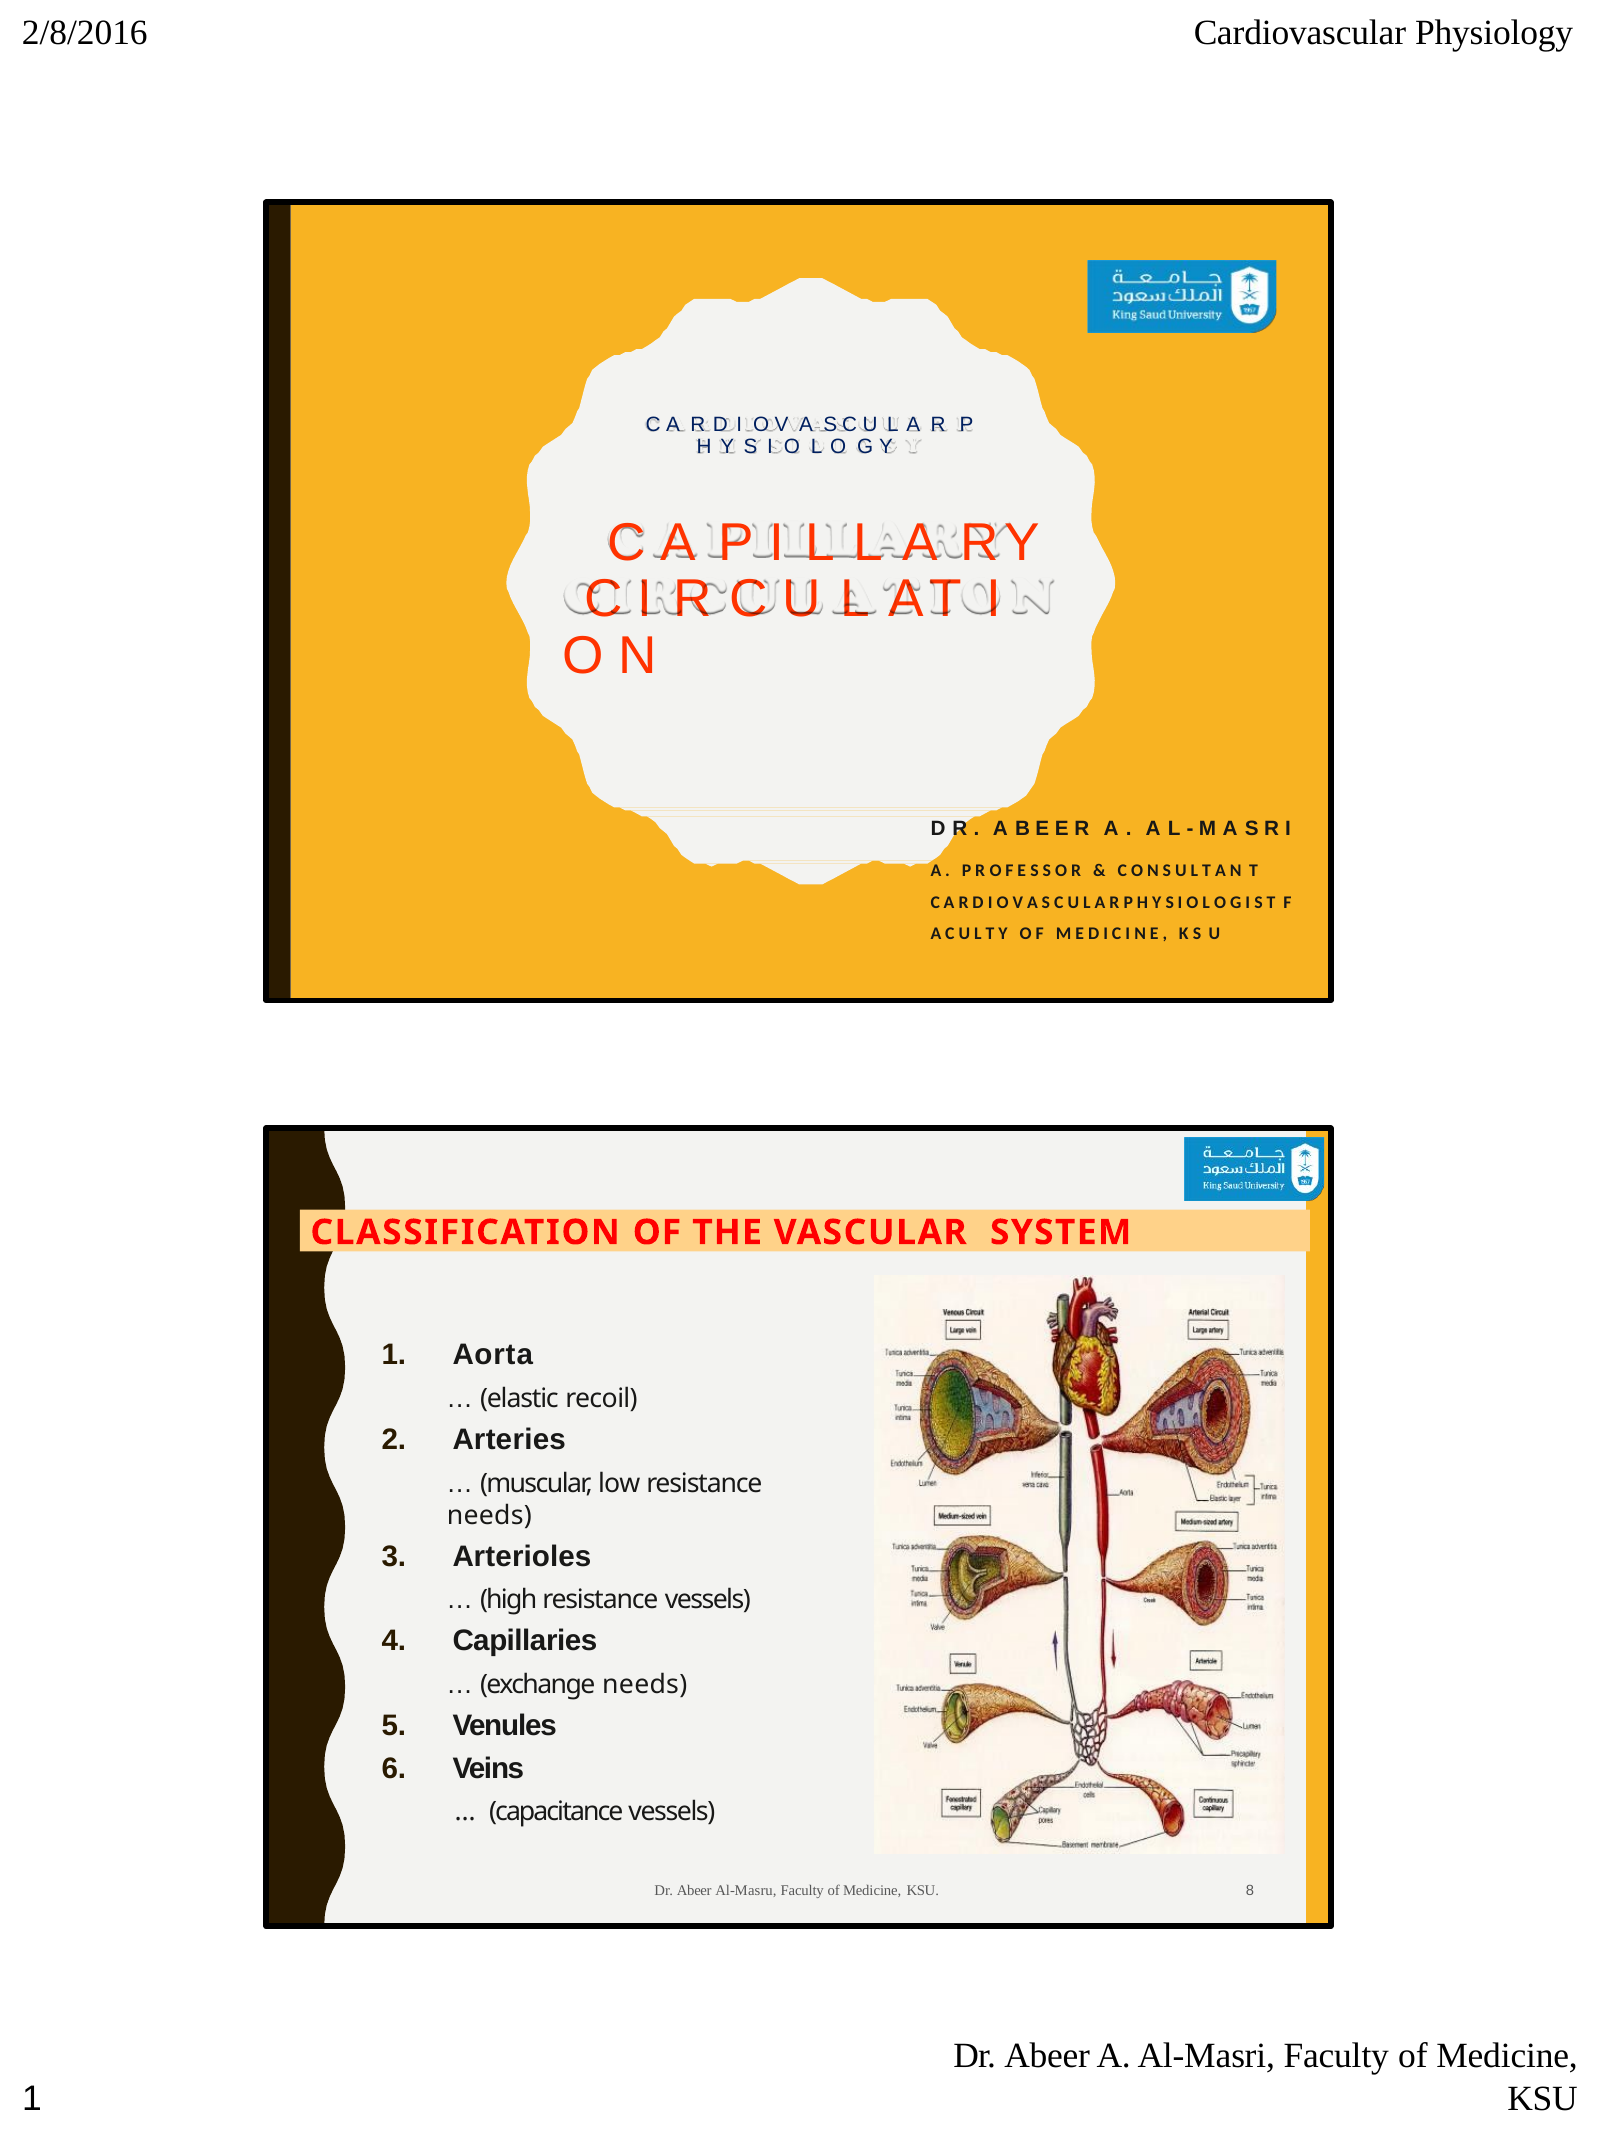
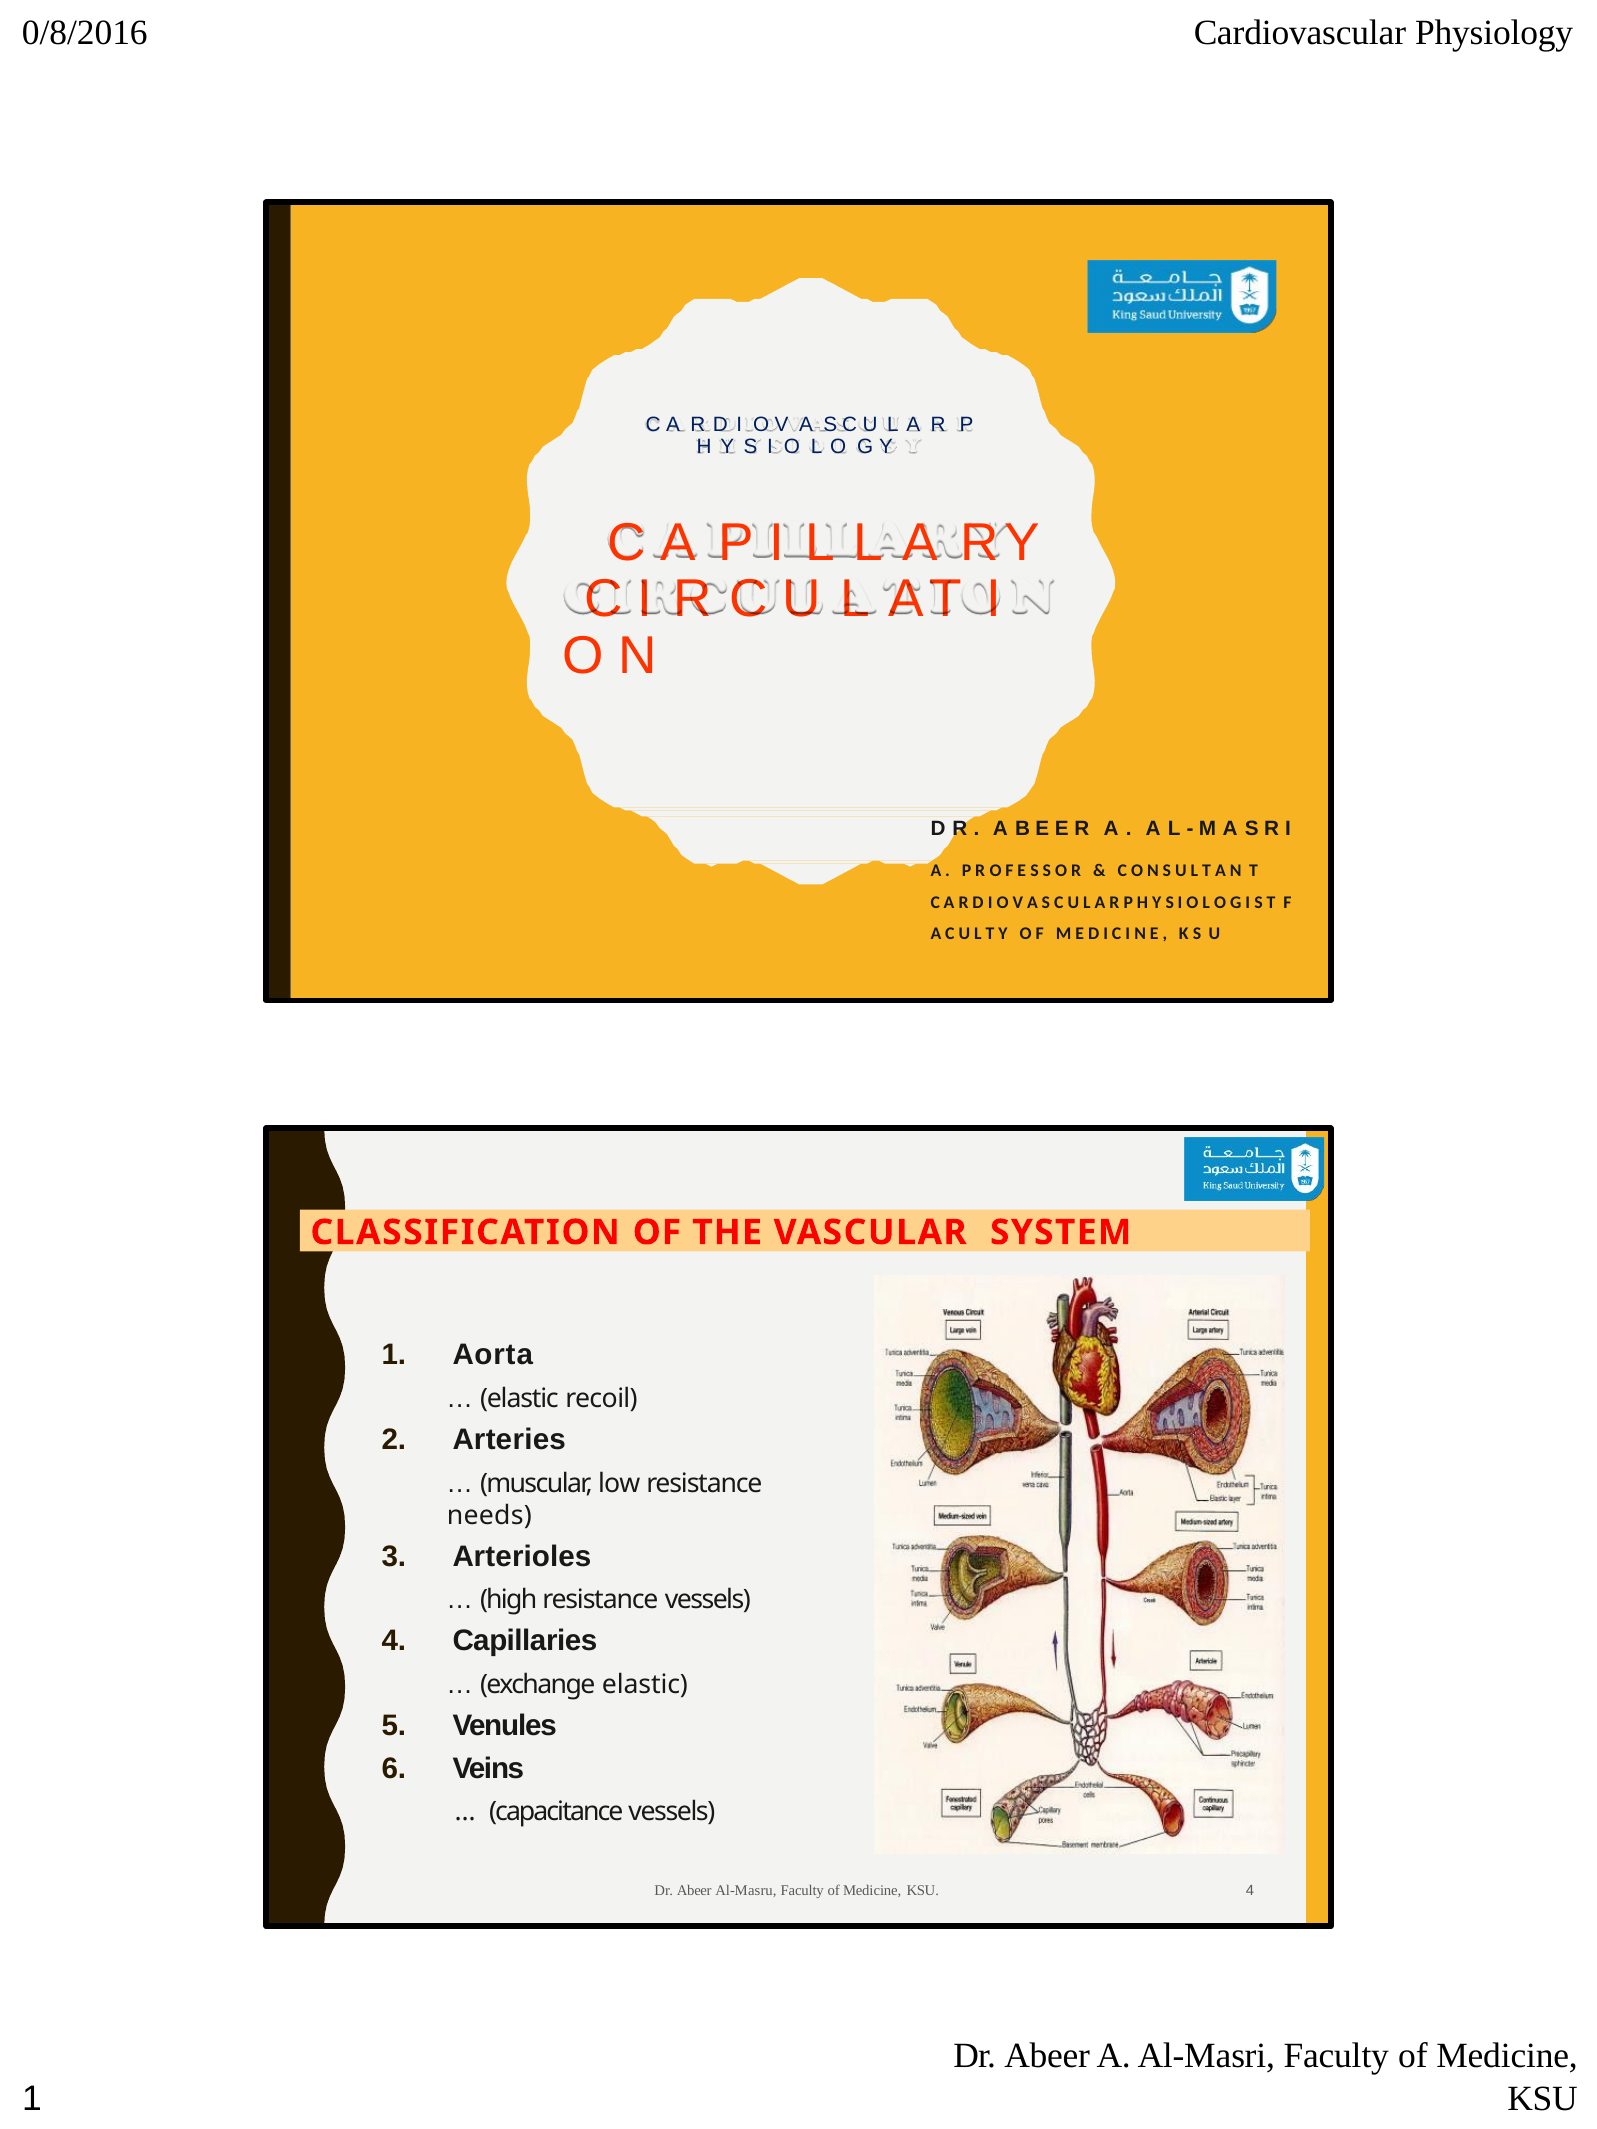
2/8/2016: 2/8/2016 -> 0/8/2016 (85, 33)
exchange needs: needs -> elastic (645, 1685)
KSU 8: 8 -> 4 (1250, 1891)
